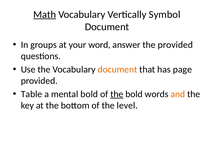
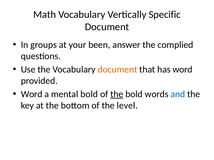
Math underline: present -> none (45, 14)
Symbol: Symbol -> Specific (165, 14)
word: word -> been (99, 45)
the provided: provided -> complied (175, 45)
has page: page -> word (183, 70)
Table: Table -> Word (32, 94)
and colour: orange -> blue (178, 94)
